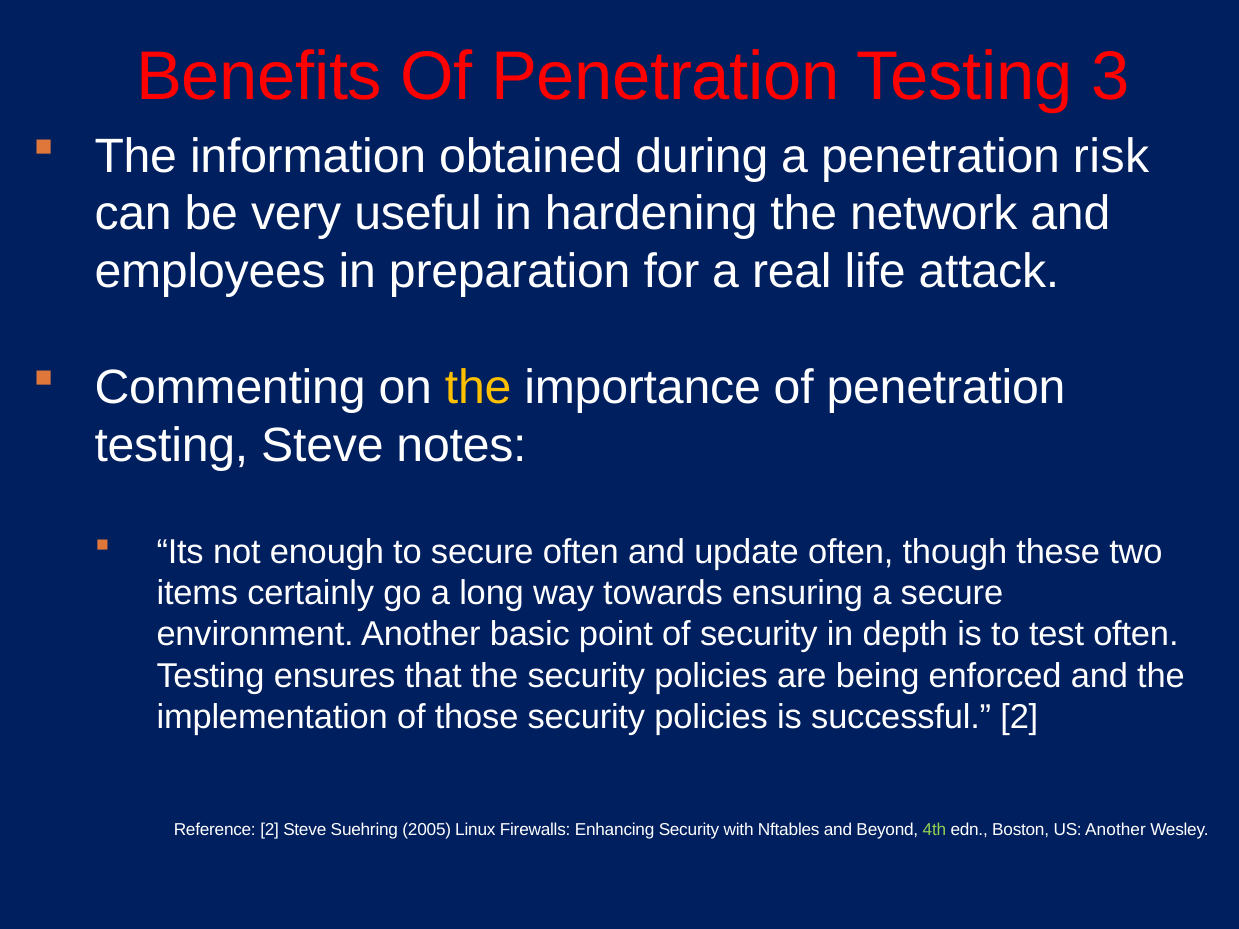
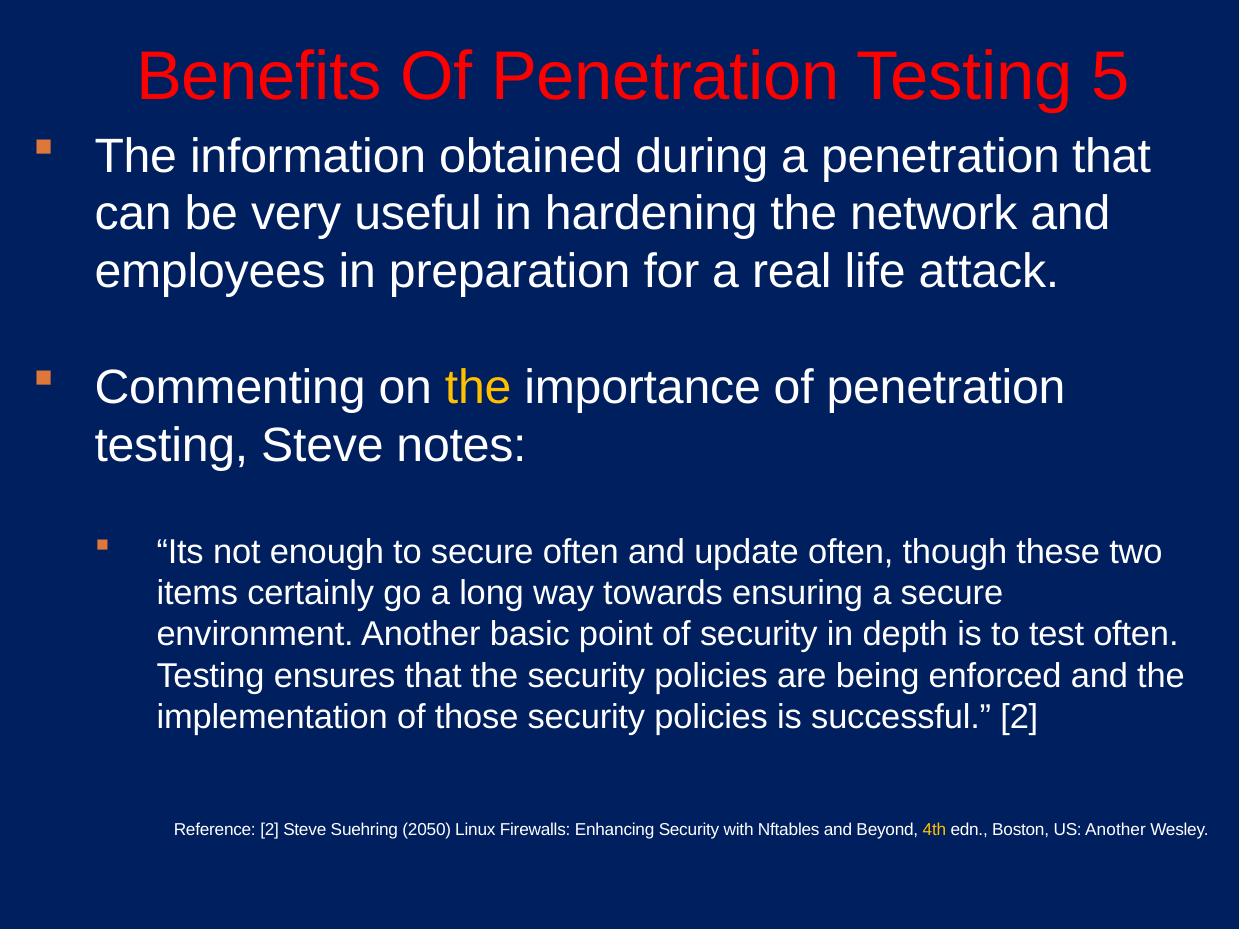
3: 3 -> 5 (1110, 77)
penetration risk: risk -> that (1112, 156)
2005: 2005 -> 2050 (427, 830)
4th colour: light green -> yellow (934, 830)
